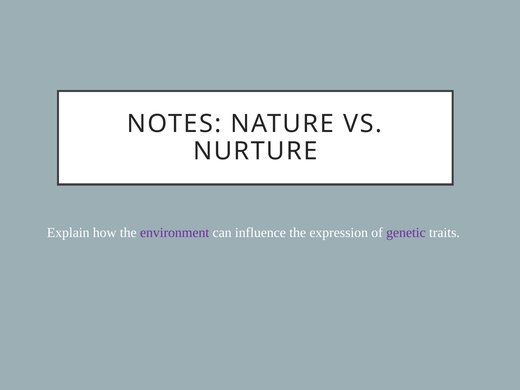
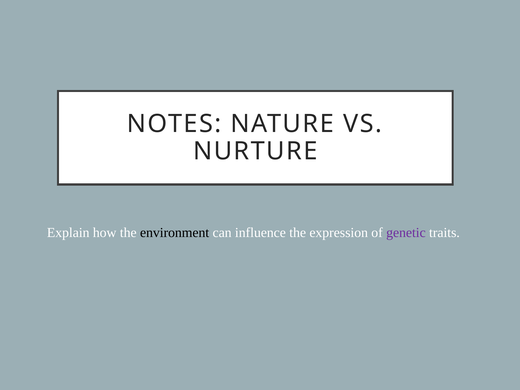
environment colour: purple -> black (175, 233)
